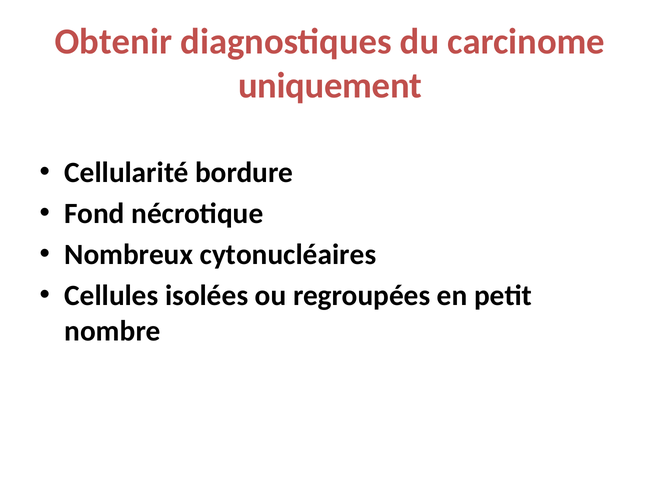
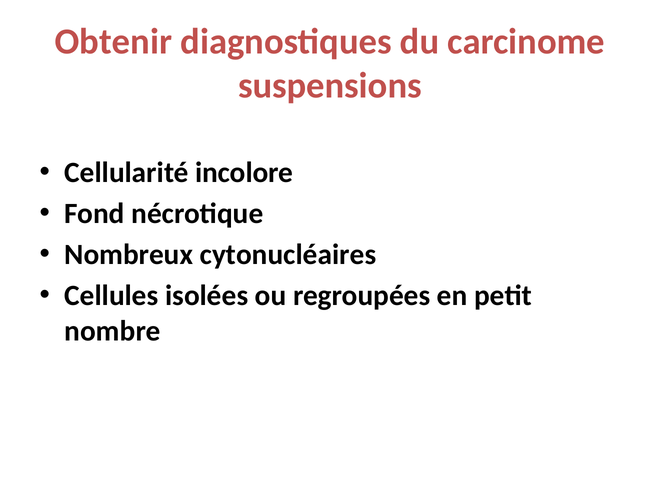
uniquement: uniquement -> suspensions (330, 86)
bordure: bordure -> incolore (244, 172)
